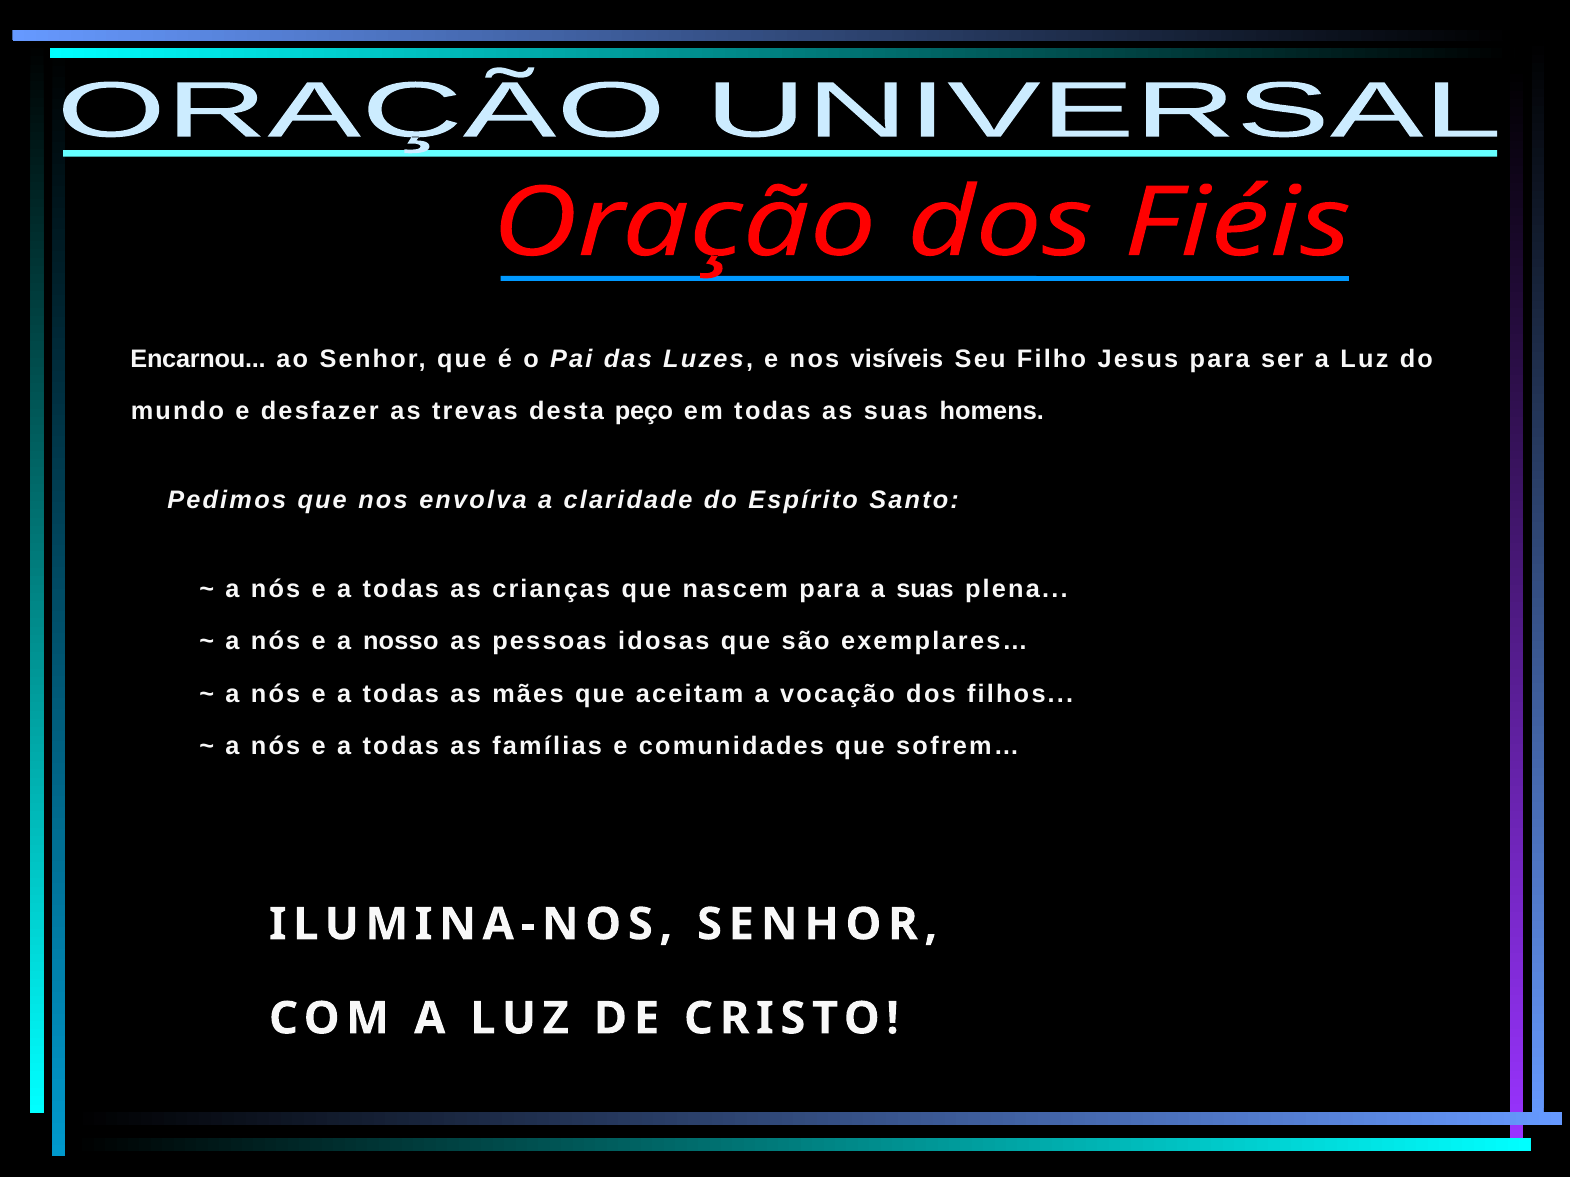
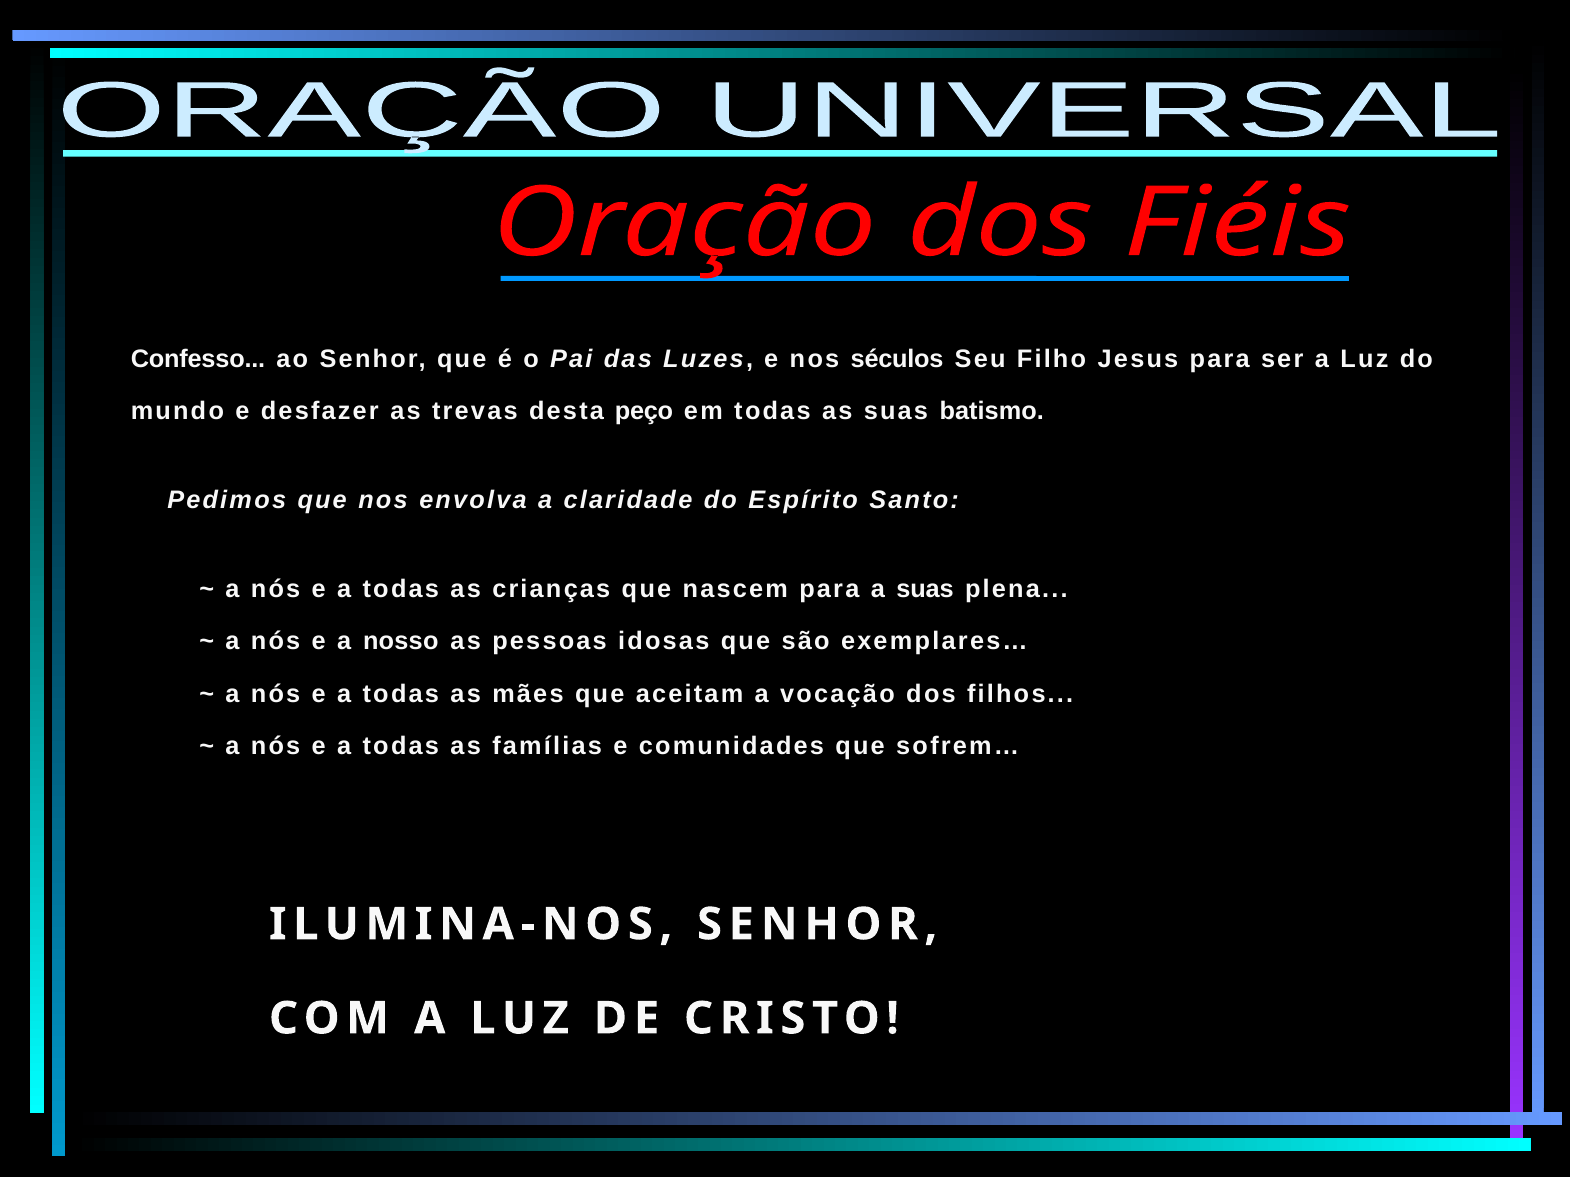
Encarnou: Encarnou -> Confesso (198, 359)
visíveis: visíveis -> séculos (897, 359)
homens: homens -> batismo (992, 411)
